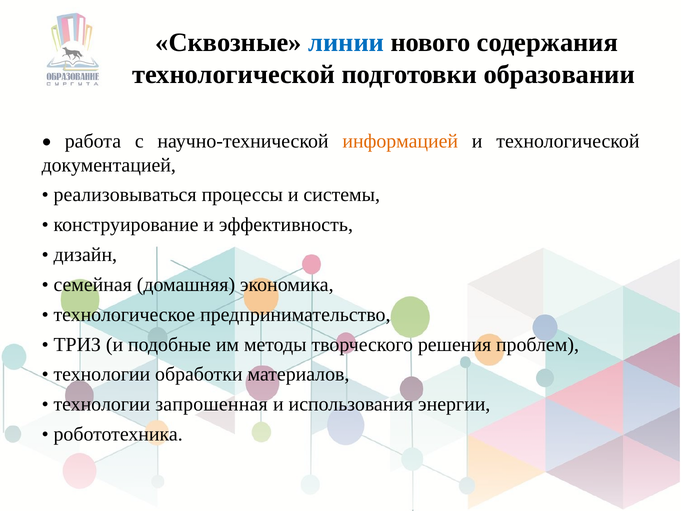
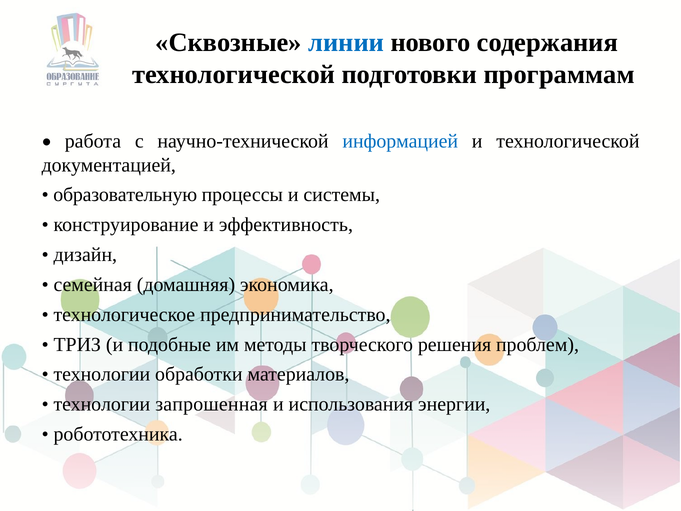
образовании: образовании -> программам (559, 74)
информацией colour: orange -> blue (400, 141)
реализовываться: реализовываться -> образовательную (125, 195)
